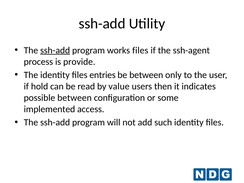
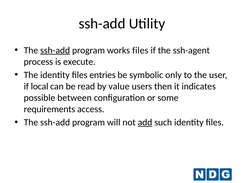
provide: provide -> execute (79, 62)
be between: between -> symbolic (146, 75)
hold: hold -> local (40, 86)
implemented: implemented -> requirements (49, 109)
add underline: none -> present (145, 122)
